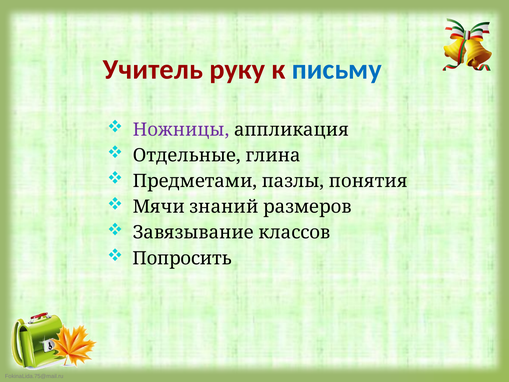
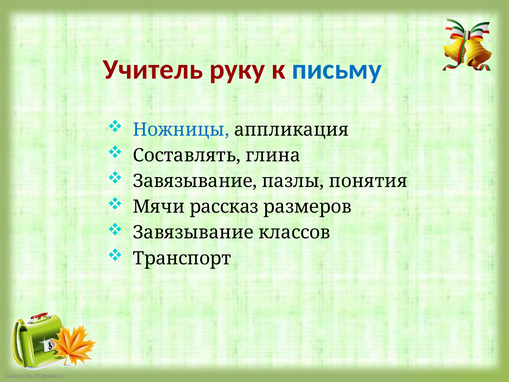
Ножницы colour: purple -> blue (181, 130)
Отдельные: Отдельные -> Составлять (187, 155)
Предметами: Предметами -> Завязывание (195, 181)
знаний: знаний -> рассказ (224, 207)
Попросить: Попросить -> Транспорт (182, 258)
